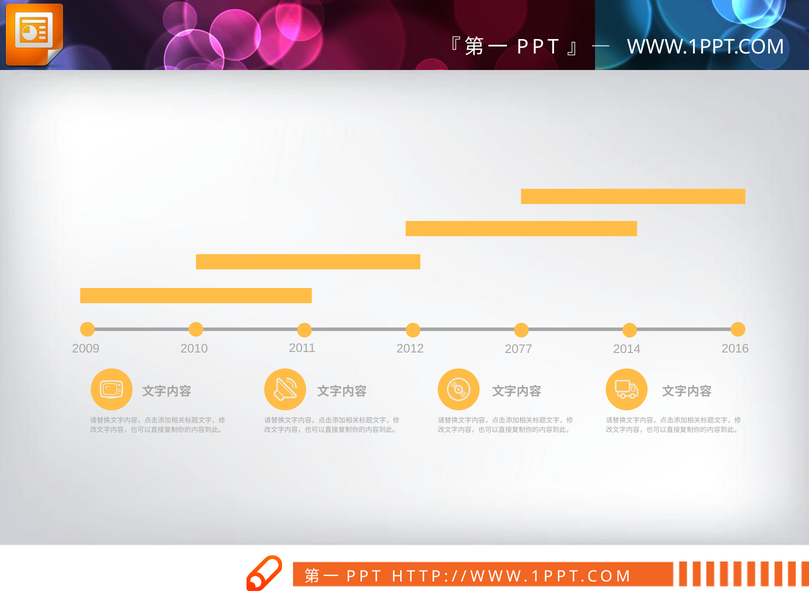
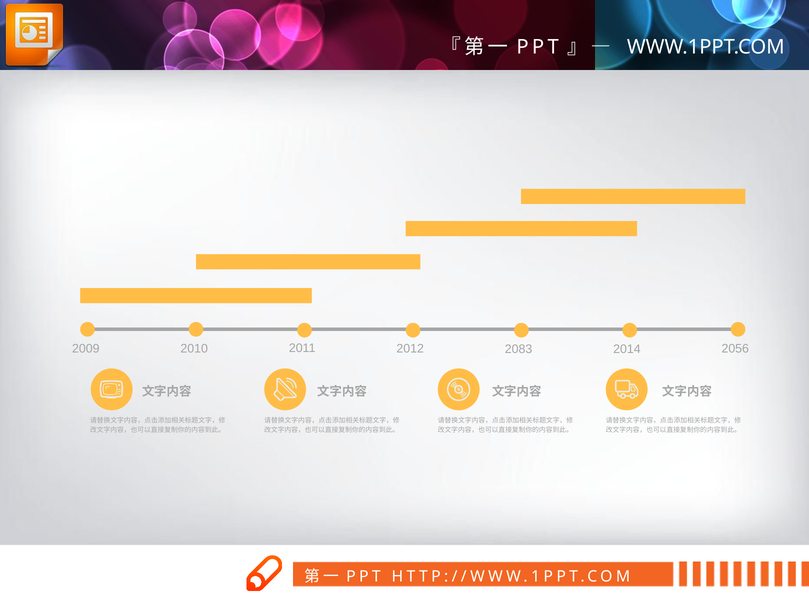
2016: 2016 -> 2056 (735, 349)
2077: 2077 -> 2083 (519, 349)
